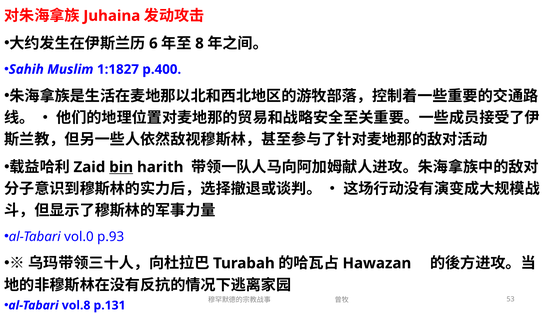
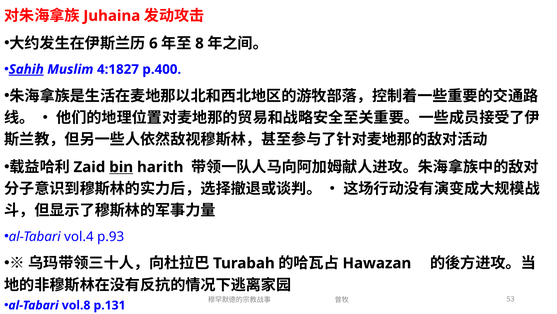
Sahih underline: none -> present (26, 69)
1:1827: 1:1827 -> 4:1827 (118, 69)
vol.0: vol.0 -> vol.4 (79, 236)
